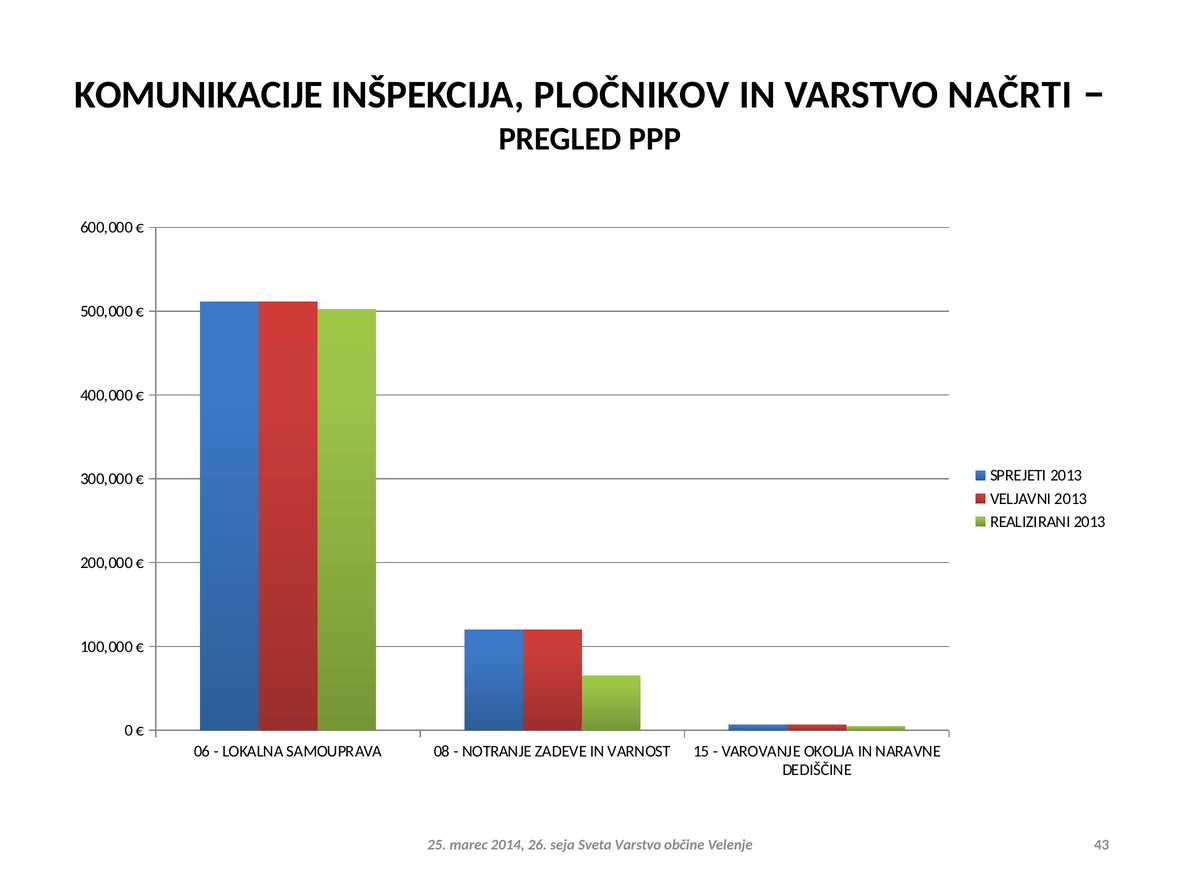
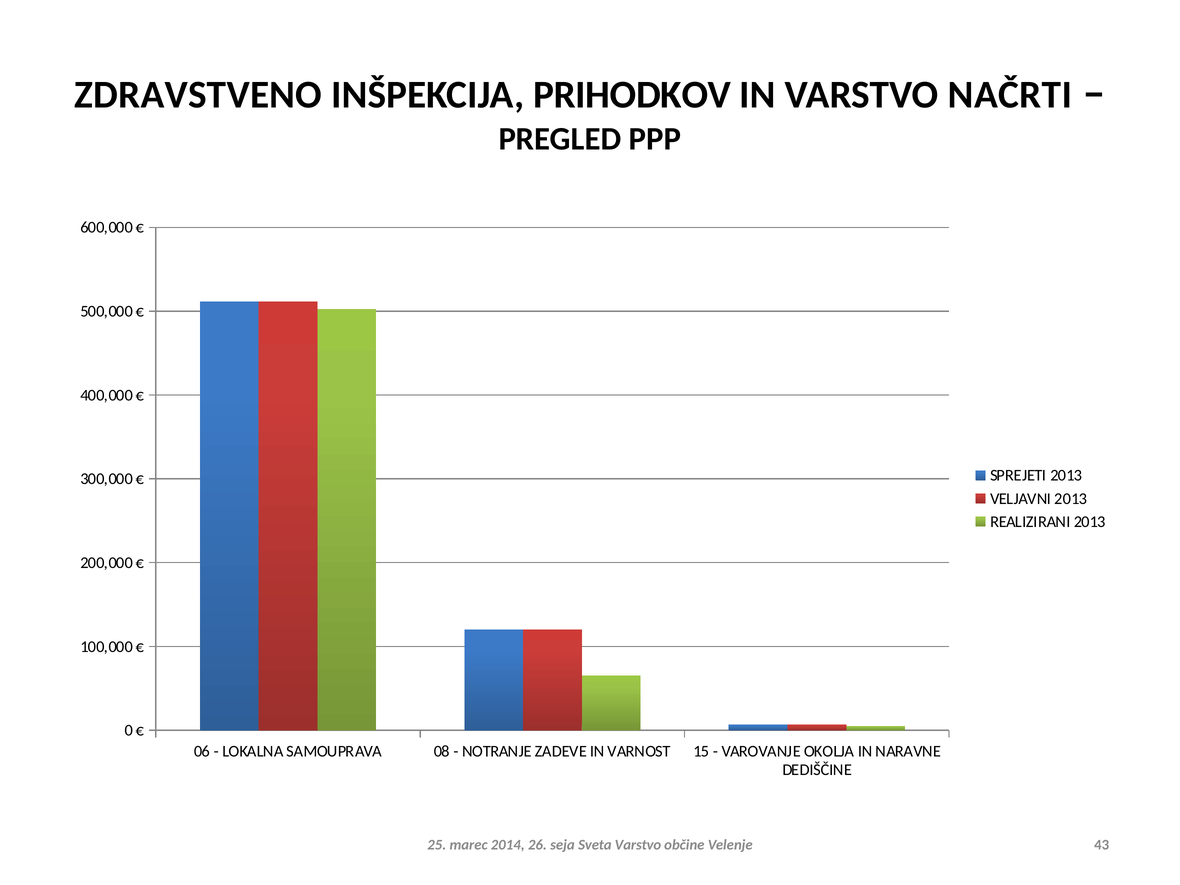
KOMUNIKACIJE: KOMUNIKACIJE -> ZDRAVSTVENO (198, 95)
PLOČNIKOV: PLOČNIKOV -> PRIHODKOV (632, 95)
